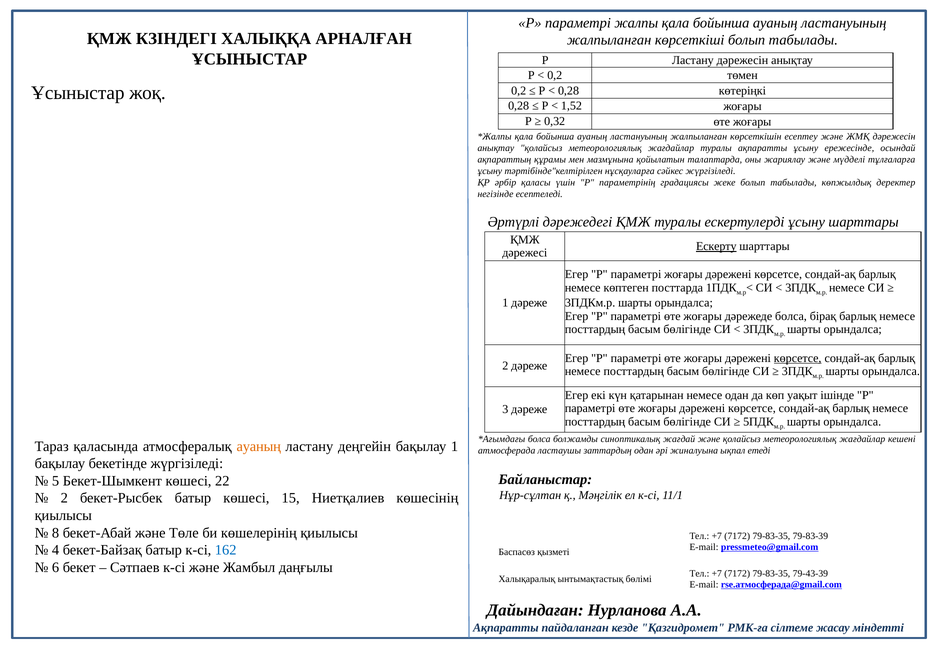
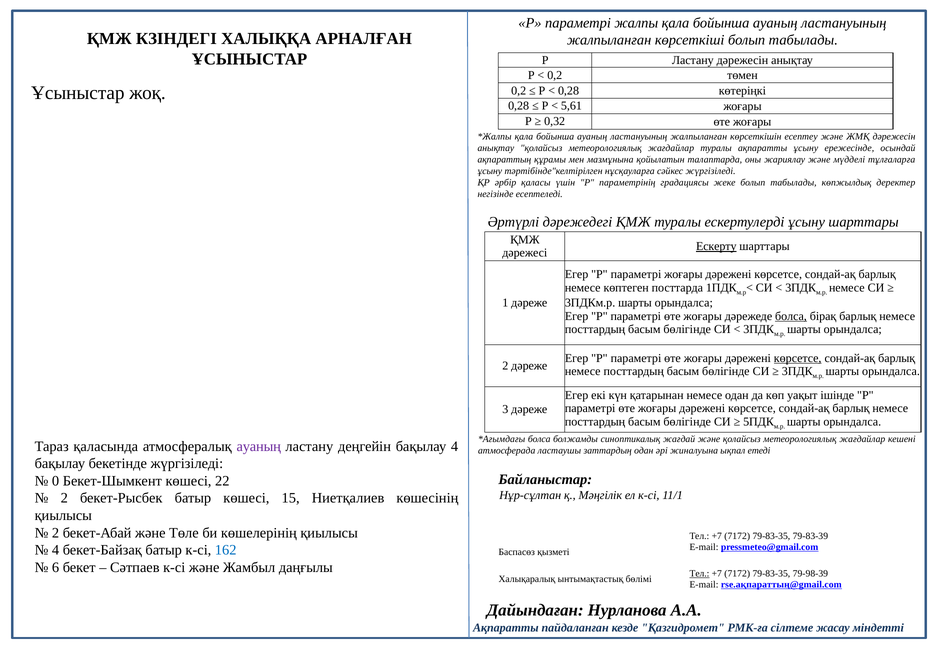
1,52: 1,52 -> 5,61 (571, 106)
болса underline: none -> present (791, 316)
ауаның colour: orange -> purple (259, 447)
бақылау 1: 1 -> 4 (455, 447)
5: 5 -> 0 (56, 481)
8: 8 -> 2 (56, 533)
Тел underline: none -> present (699, 574)
79-43-39: 79-43-39 -> 79-98-39 (810, 574)
rse.атмосферада@gmail.com: rse.атмосферада@gmail.com -> rse.ақпараттың@gmail.com (781, 585)
